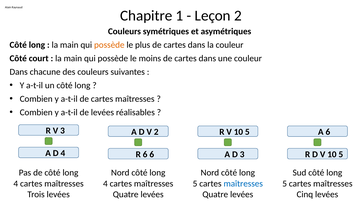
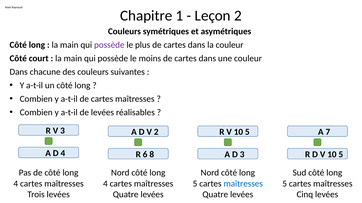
possède colour: orange -> purple (109, 45)
6: 6 -> 7 (328, 132)
6 6: 6 -> 8 (152, 155)
